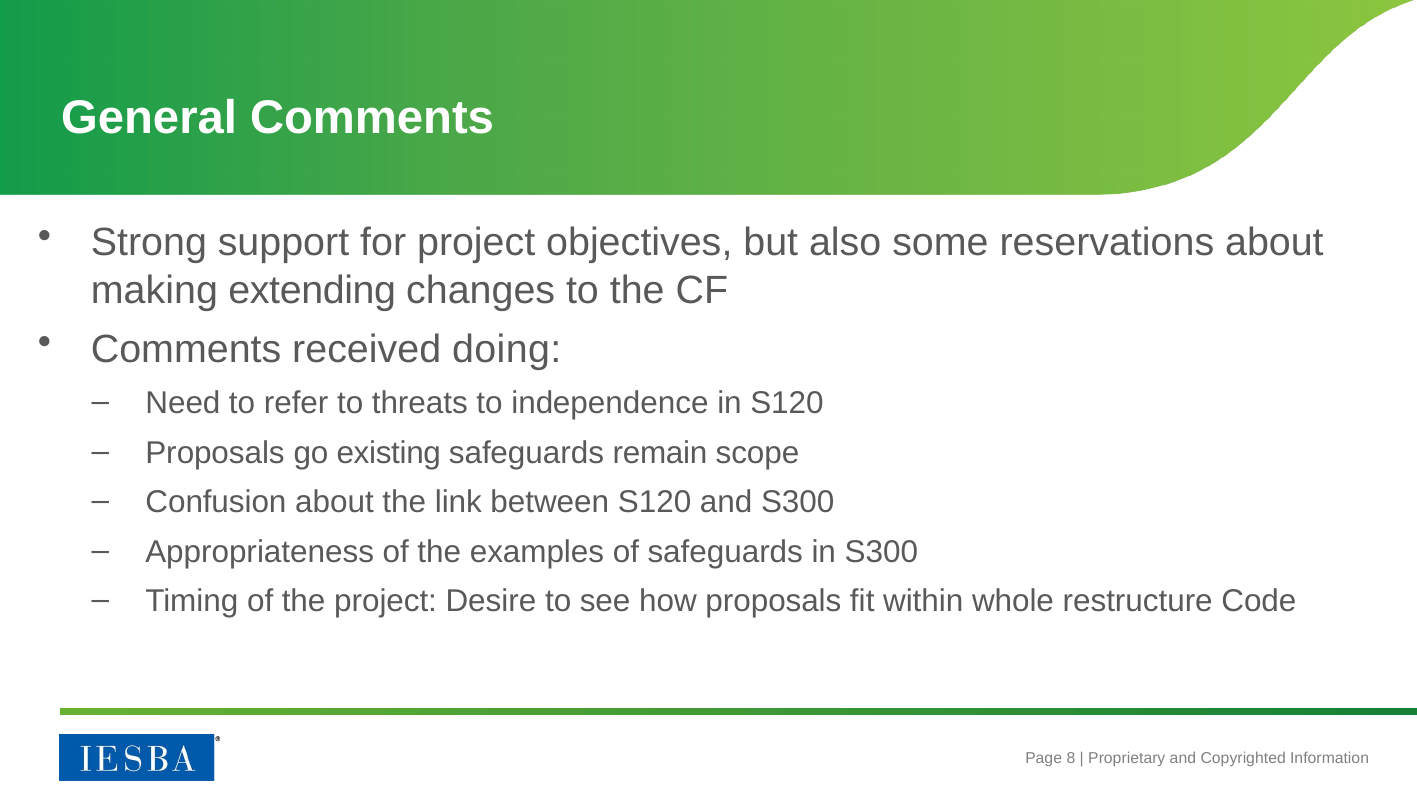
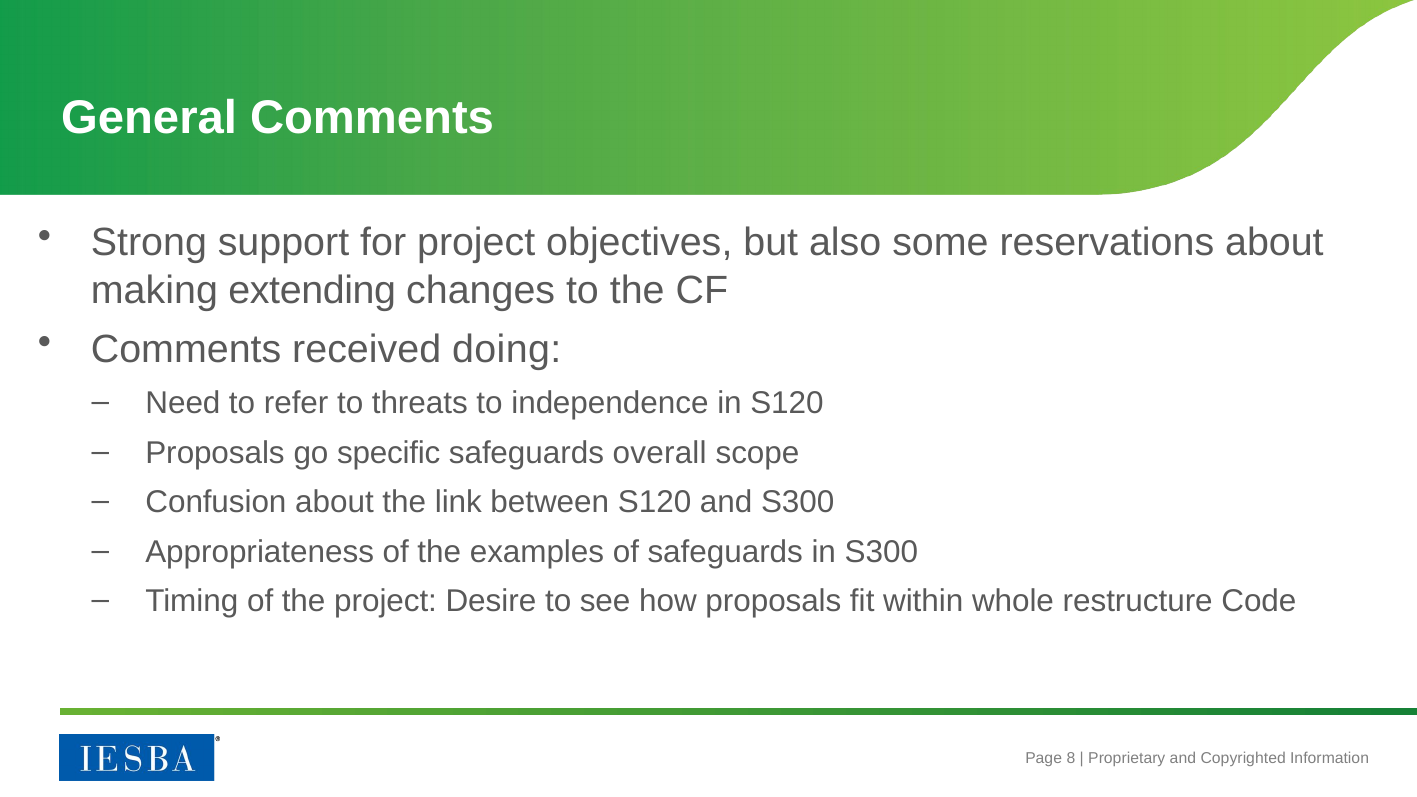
existing: existing -> specific (389, 453)
remain: remain -> overall (660, 453)
